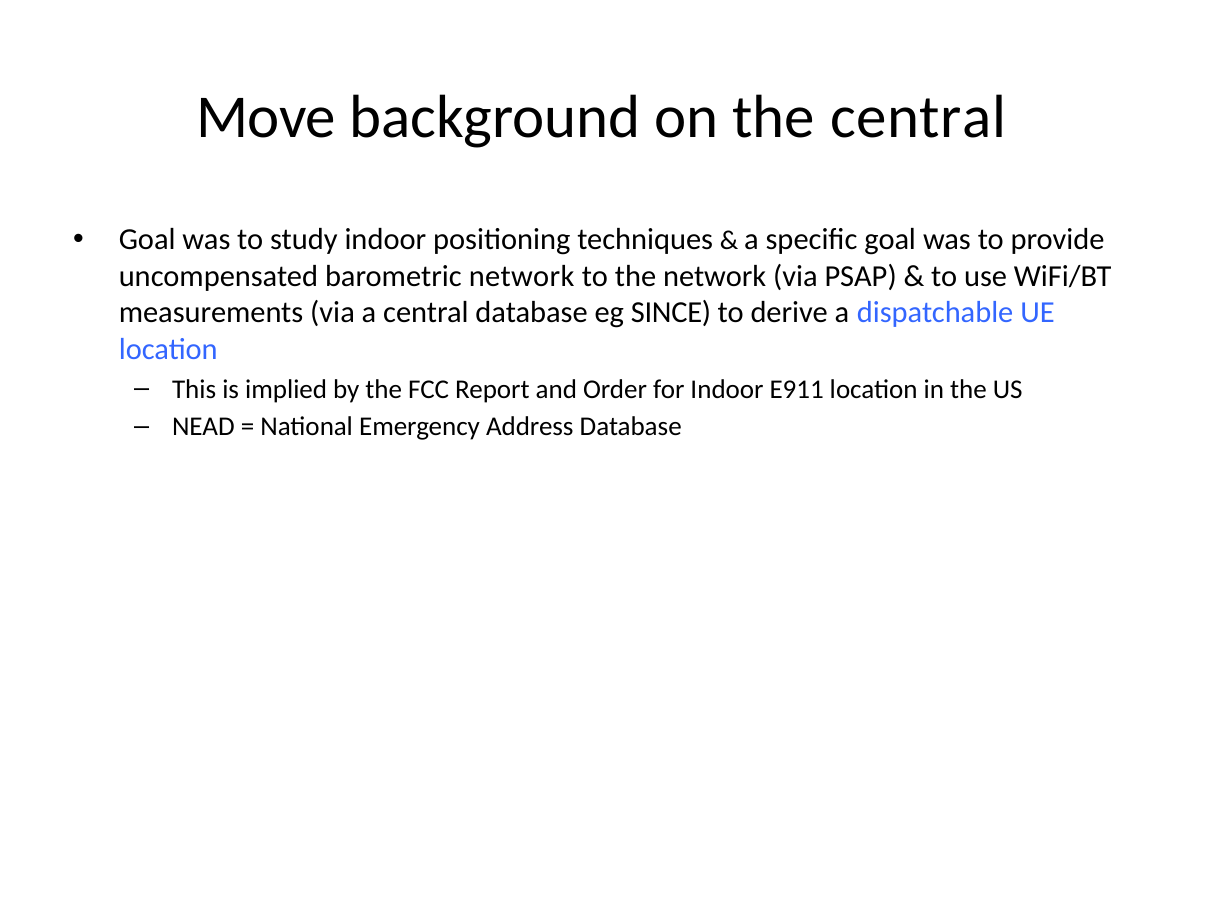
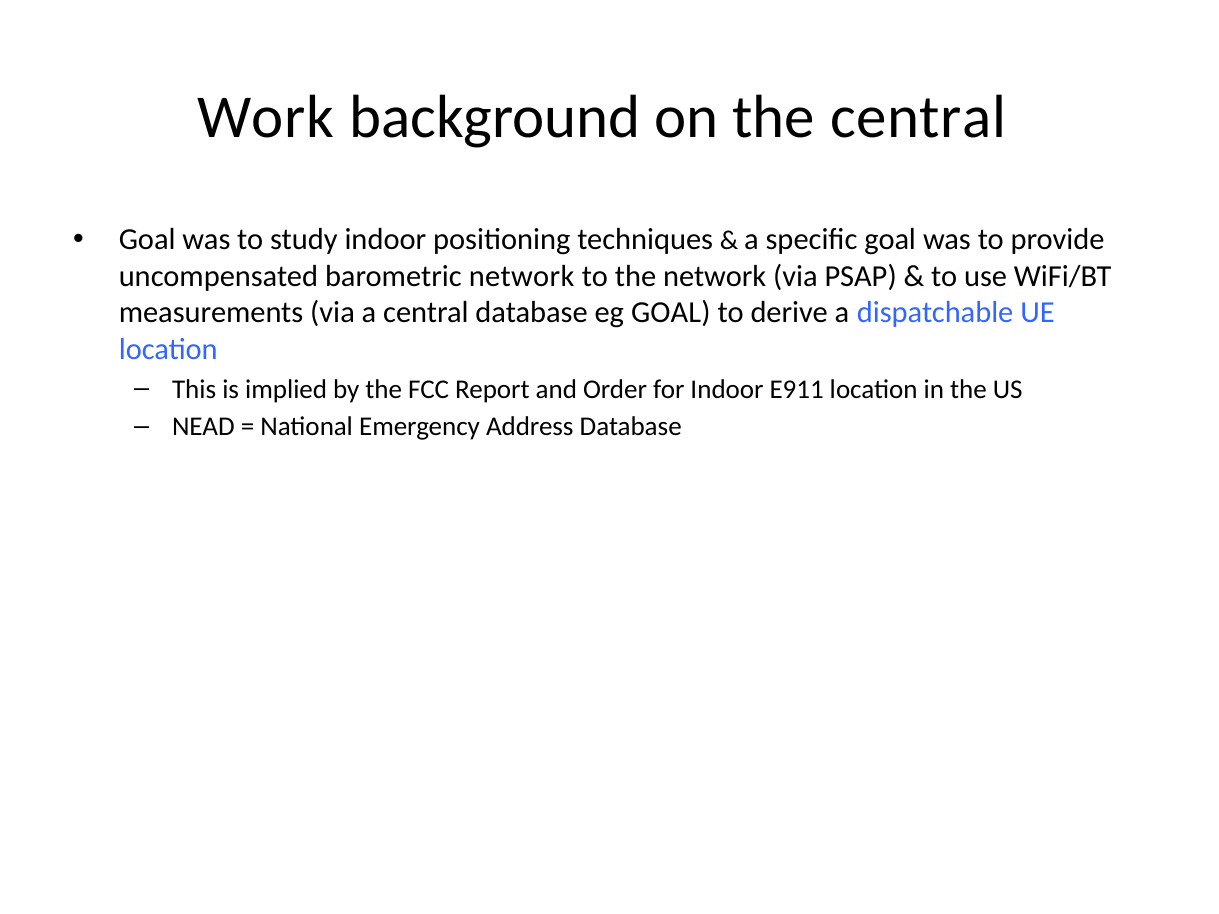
Move: Move -> Work (266, 117)
eg SINCE: SINCE -> GOAL (671, 313)
